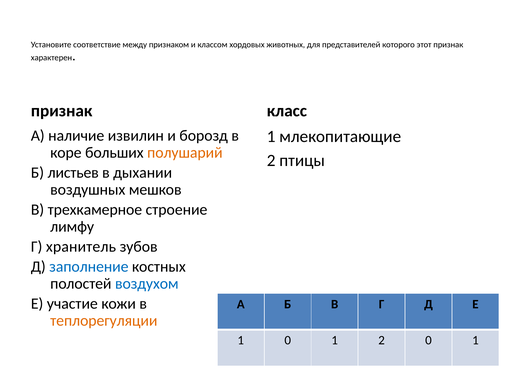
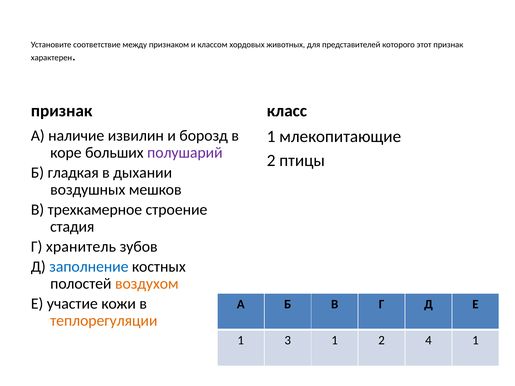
полушарий colour: orange -> purple (185, 153)
листьев: листьев -> гладкая (73, 173)
лимфу: лимфу -> стадия (72, 227)
воздухом colour: blue -> orange (147, 284)
1 0: 0 -> 3 (288, 340)
2 0: 0 -> 4 (428, 340)
